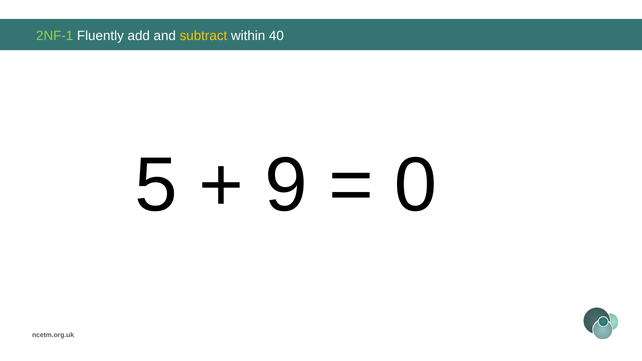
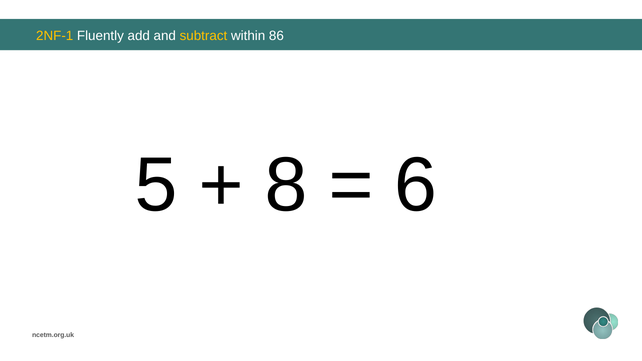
2NF-1 colour: light green -> yellow (55, 36)
40: 40 -> 86 (276, 36)
9: 9 -> 8 (286, 185)
0: 0 -> 6 (416, 185)
